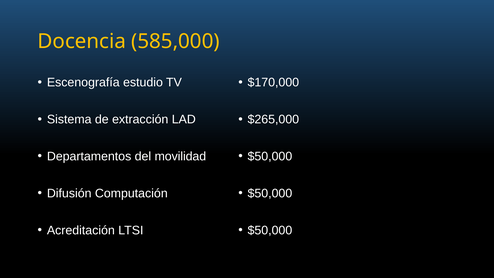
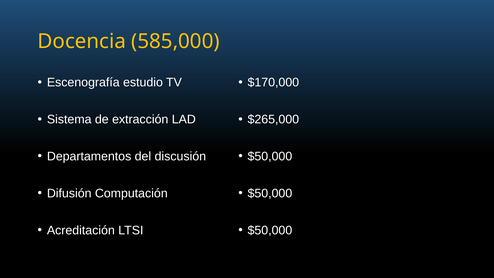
movilidad: movilidad -> discusión (180, 156)
